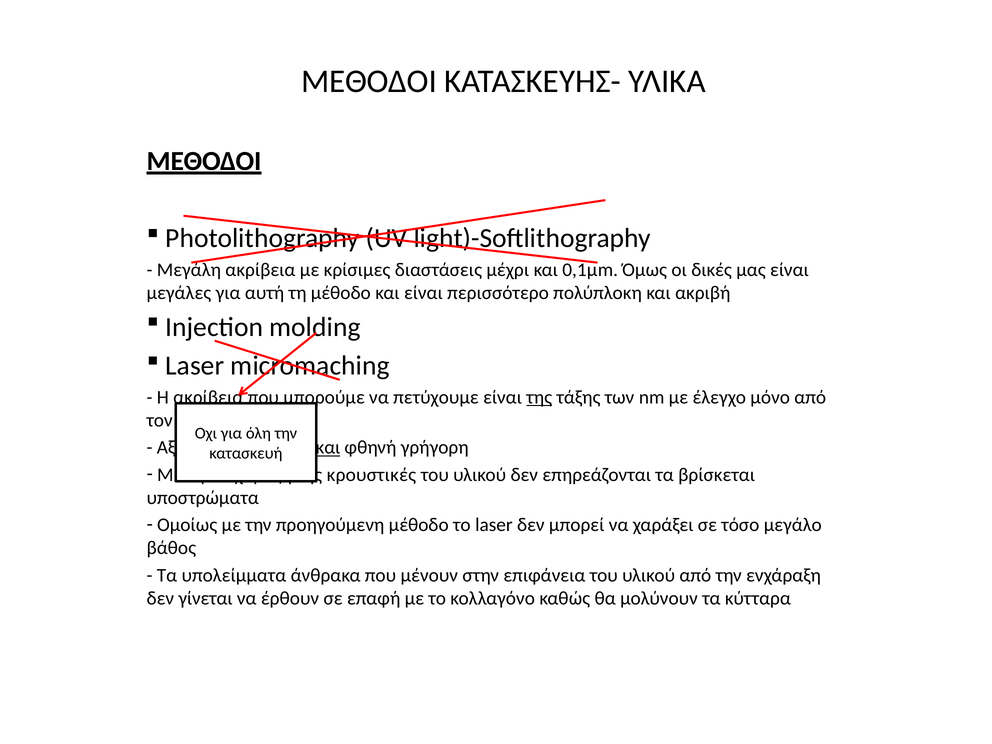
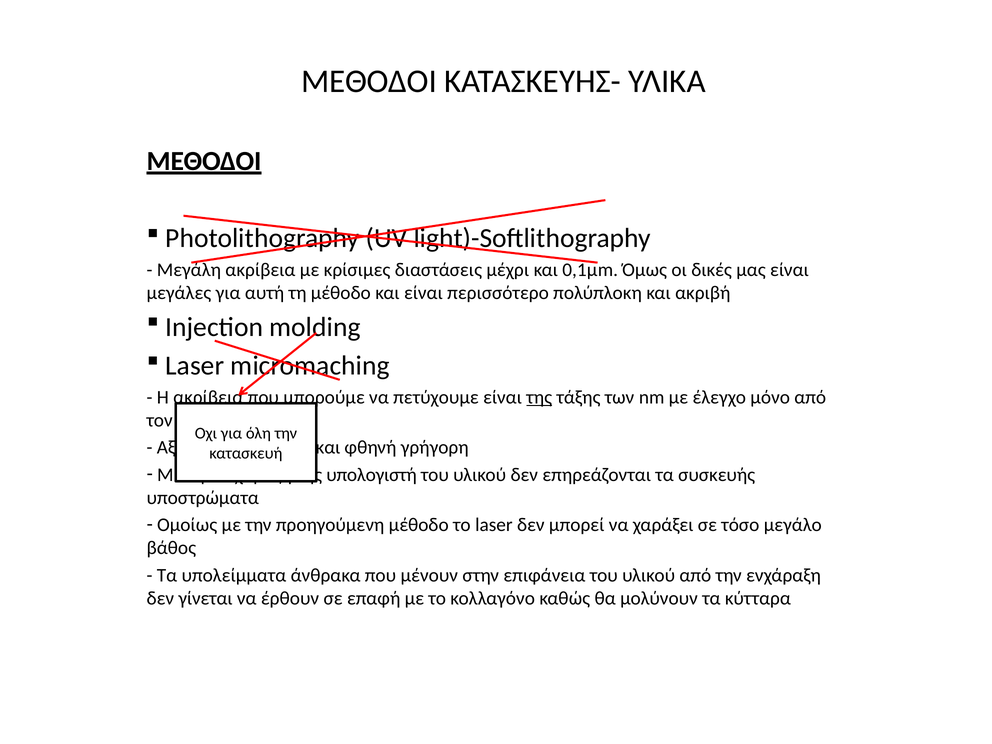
και underline: present -> none (328, 448)
κρουστικές: κρουστικές -> υπολογιστή (372, 475)
βρίσκεται: βρίσκεται -> συσκευής (717, 475)
